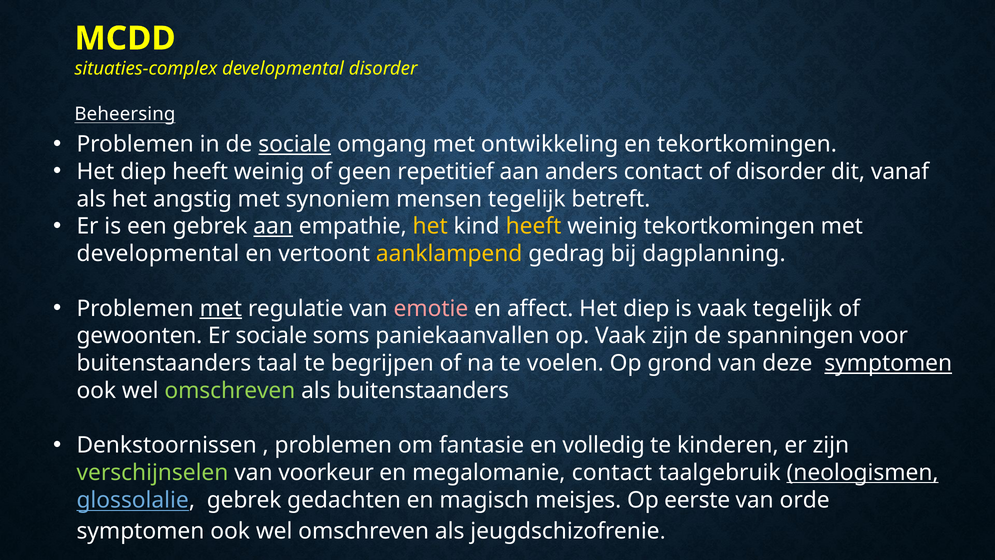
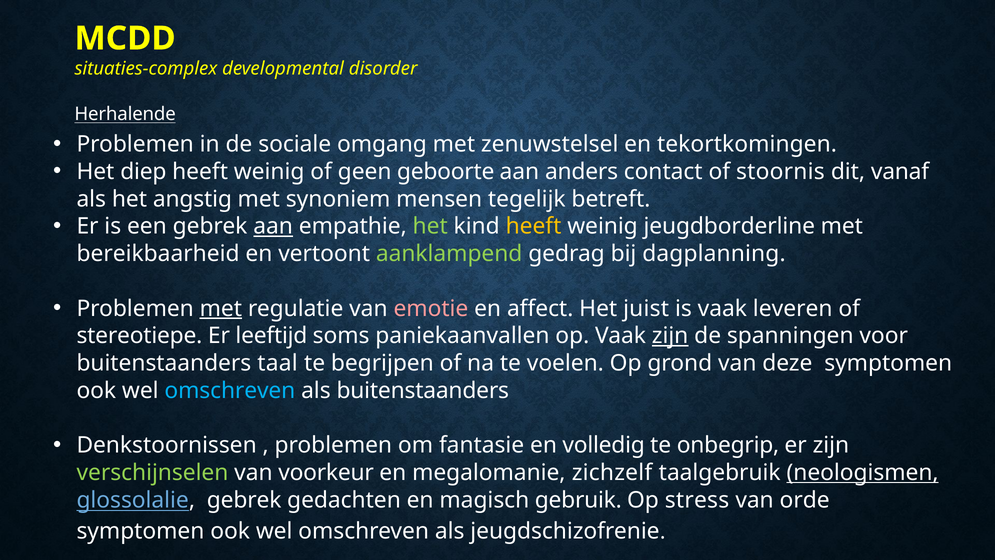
Beheersing: Beheersing -> Herhalende (125, 114)
sociale underline: present -> none (295, 144)
ontwikkeling: ontwikkeling -> zenuwstelsel (550, 144)
repetitief: repetitief -> geboorte (446, 172)
of disorder: disorder -> stoornis (780, 172)
het colour: yellow -> light green (430, 226)
weinig tekortkomingen: tekortkomingen -> jeugdborderline (729, 226)
developmental: developmental -> bereikbaarheid (158, 254)
aanklampend colour: yellow -> light green (449, 254)
affect Het diep: diep -> juist (646, 308)
vaak tegelijk: tegelijk -> leveren (793, 308)
gewoonten: gewoonten -> stereotiepe (139, 336)
Er sociale: sociale -> leeftijd (271, 336)
zijn underline: none -> present (670, 336)
symptomen underline: present -> none (888, 363)
omschreven colour: light green -> light blue (230, 390)
kinderen: kinderen -> onbegrip (728, 445)
megalomanie contact: contact -> zichzelf (612, 472)
meisjes: meisjes -> gebruik (578, 500)
eerste: eerste -> stress (697, 500)
